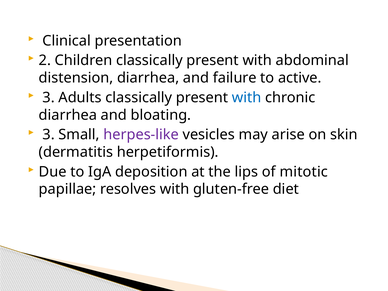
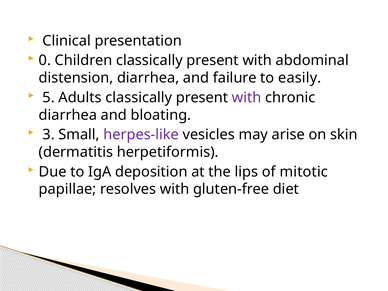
2: 2 -> 0 (45, 60)
active: active -> easily (300, 78)
3: 3 -> 5 (49, 97)
with colour: blue -> purple (247, 97)
